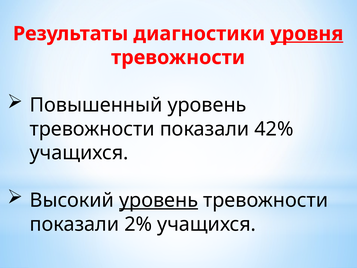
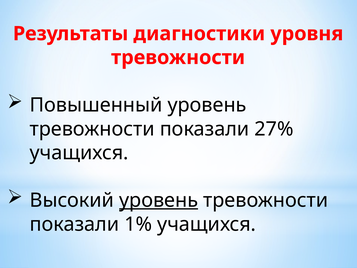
уровня underline: present -> none (307, 34)
42%: 42% -> 27% (274, 129)
2%: 2% -> 1% (138, 224)
